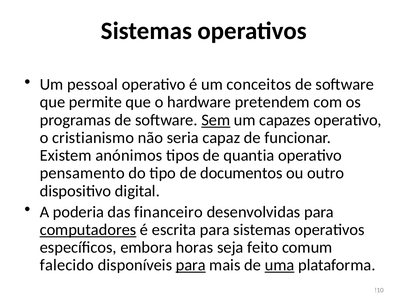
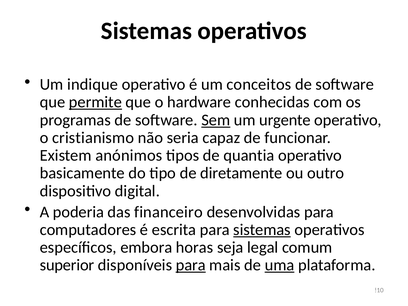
pessoal: pessoal -> indique (93, 84)
permite underline: none -> present (95, 102)
pretendem: pretendem -> conhecidas (272, 102)
capazes: capazes -> urgente (285, 120)
pensamento: pensamento -> basicamente (82, 173)
documentos: documentos -> diretamente (241, 173)
computadores underline: present -> none (88, 230)
sistemas underline: none -> present (262, 230)
feito: feito -> legal (263, 247)
falecido: falecido -> superior (67, 265)
